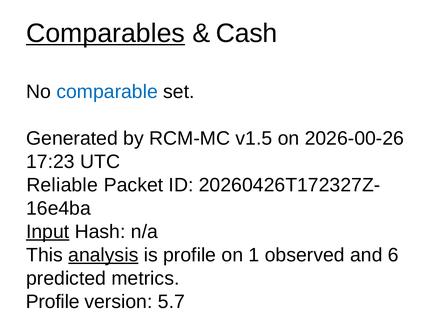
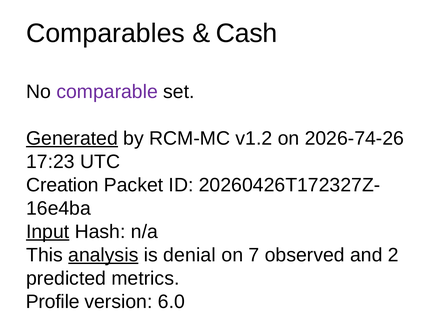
Comparables underline: present -> none (106, 33)
comparable colour: blue -> purple (107, 92)
Generated underline: none -> present (72, 138)
v1.5: v1.5 -> v1.2 (254, 138)
2026-00-26: 2026-00-26 -> 2026-74-26 (354, 138)
Reliable: Reliable -> Creation (62, 185)
is profile: profile -> denial (190, 255)
1: 1 -> 7 (254, 255)
6: 6 -> 2 (393, 255)
5.7: 5.7 -> 6.0 (171, 301)
